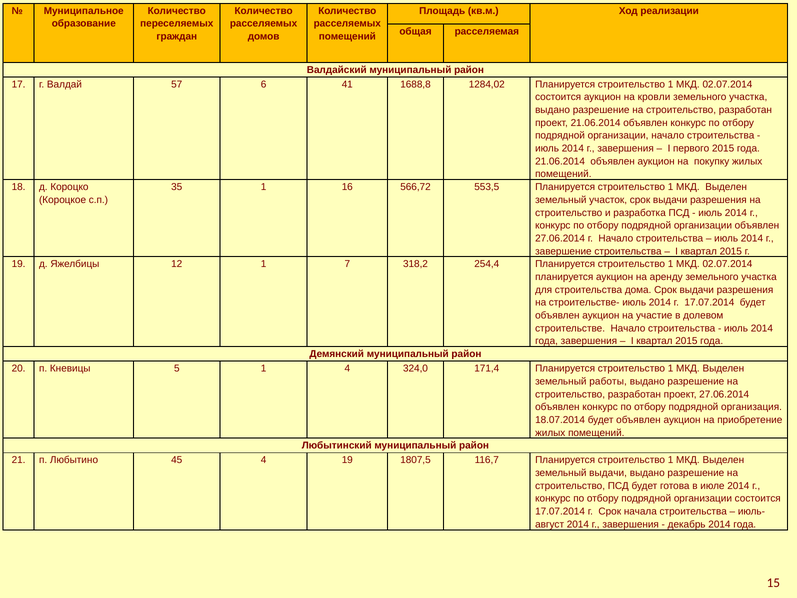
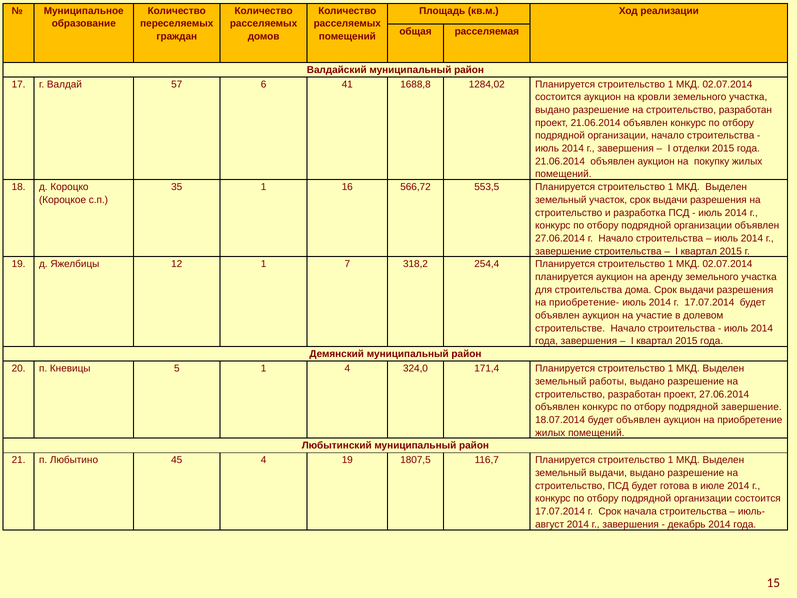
первого: первого -> отделки (691, 148)
строительстве-: строительстве- -> приобретение- (584, 303)
подрядной организация: организация -> завершение (751, 407)
